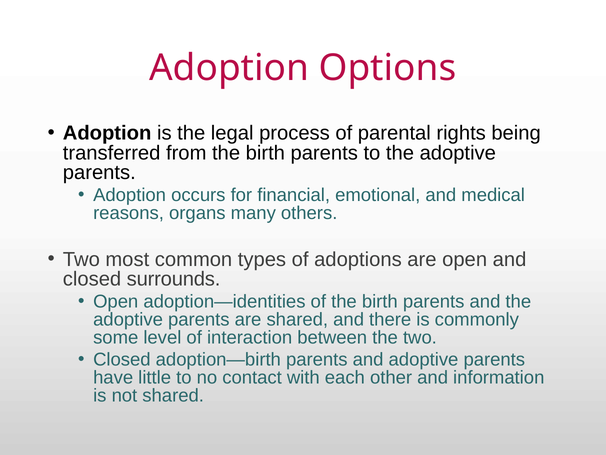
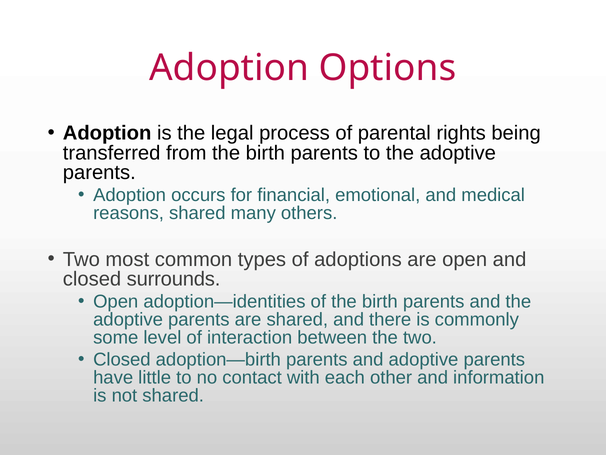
reasons organs: organs -> shared (197, 213)
